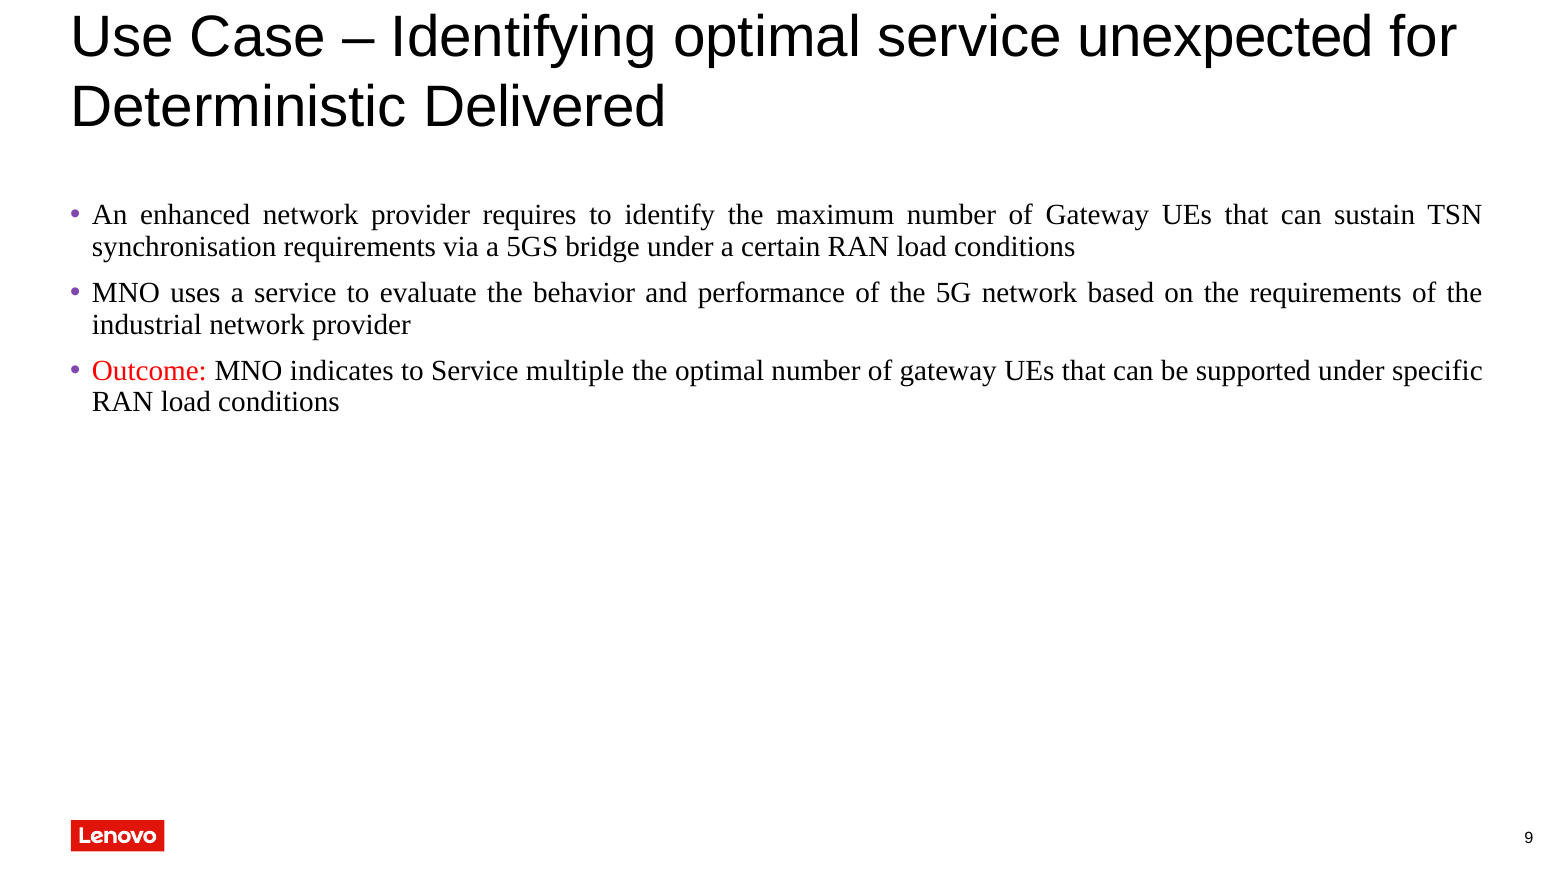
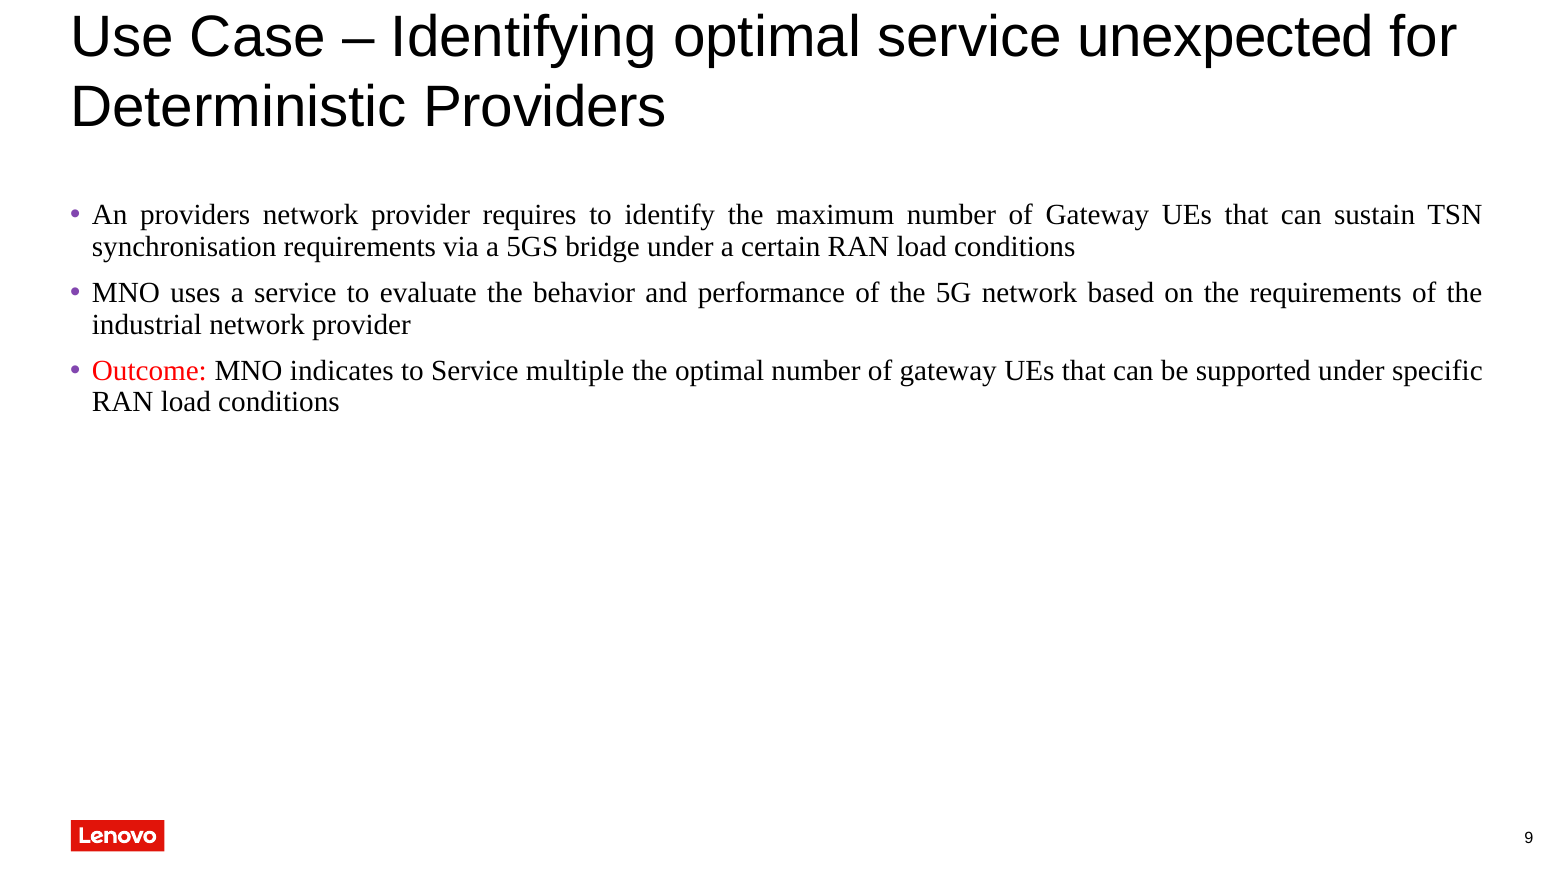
Deterministic Delivered: Delivered -> Providers (545, 107)
An enhanced: enhanced -> providers (195, 215)
